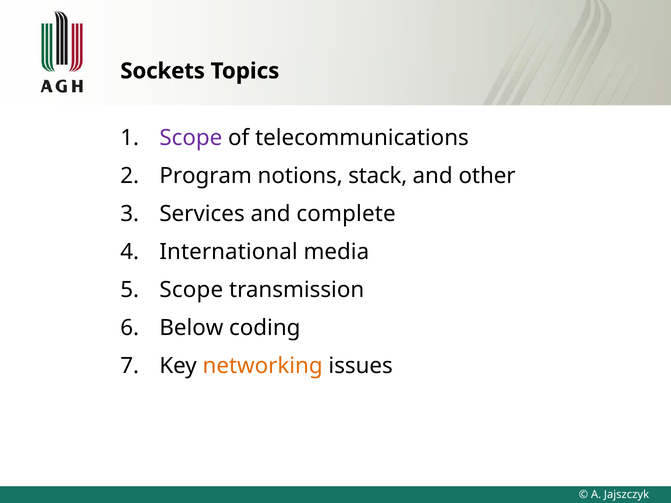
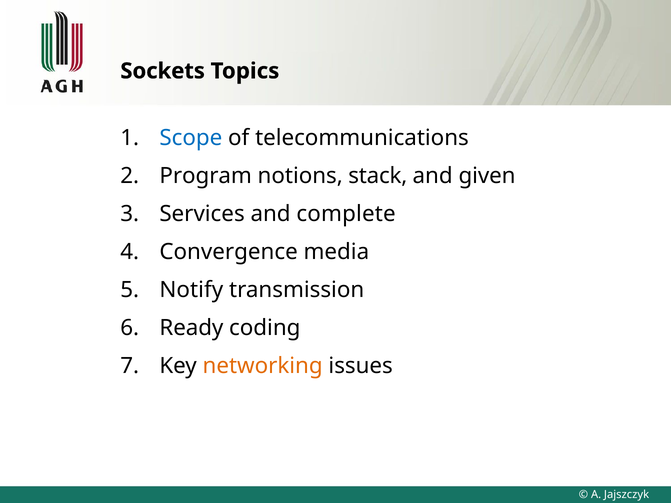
Scope colour: purple -> blue (191, 138)
other: other -> given (487, 176)
International: International -> Convergence (229, 252)
Scope: Scope -> Notify (191, 290)
Below: Below -> Ready (191, 328)
